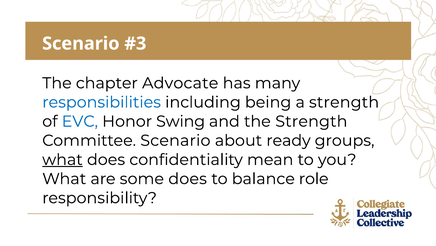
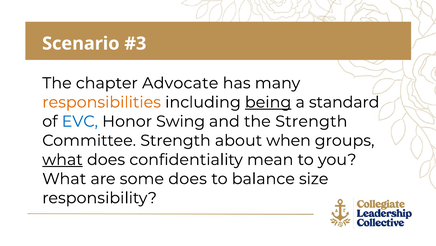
responsibilities colour: blue -> orange (102, 102)
being underline: none -> present (268, 102)
a strength: strength -> standard (344, 102)
Committee Scenario: Scenario -> Strength (175, 140)
ready: ready -> when (288, 140)
role: role -> size (314, 178)
